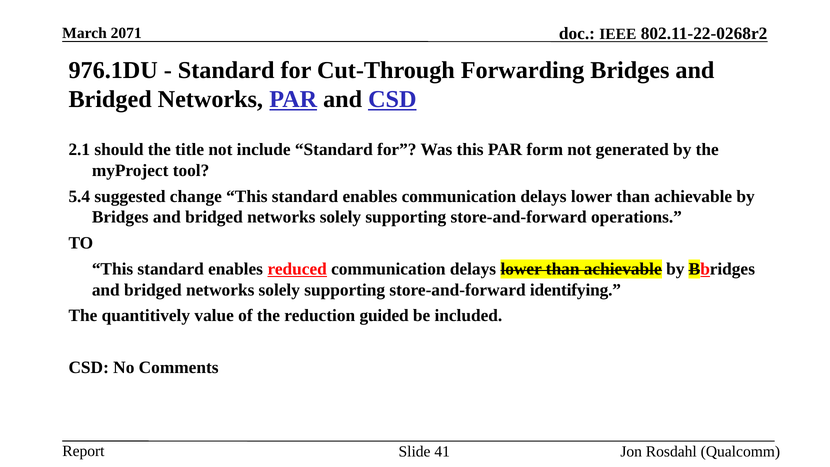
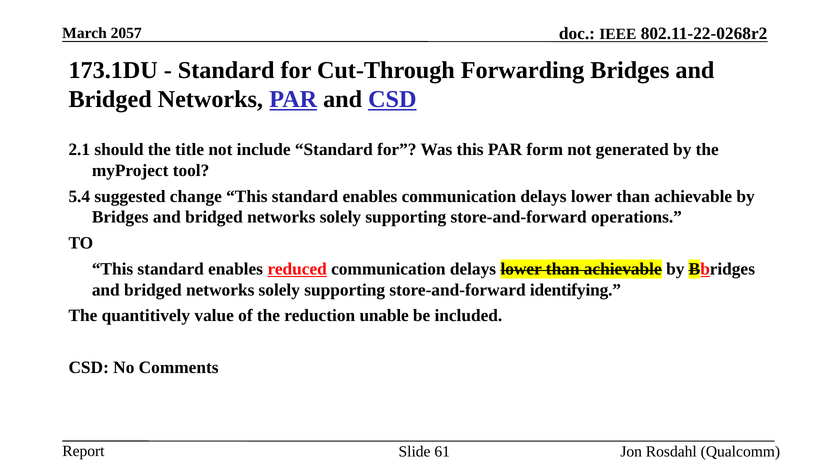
2071: 2071 -> 2057 (126, 33)
976.1DU: 976.1DU -> 173.1DU (113, 70)
guided: guided -> unable (384, 316)
41: 41 -> 61 (442, 451)
